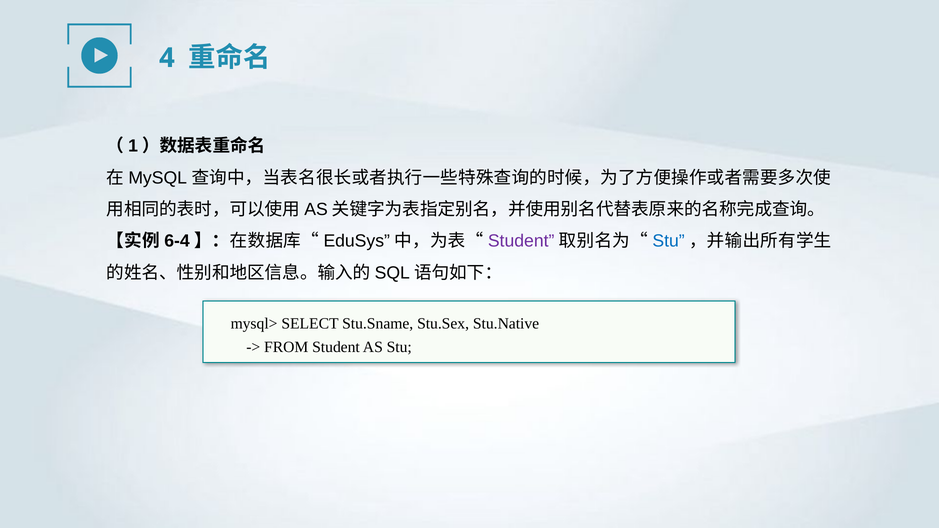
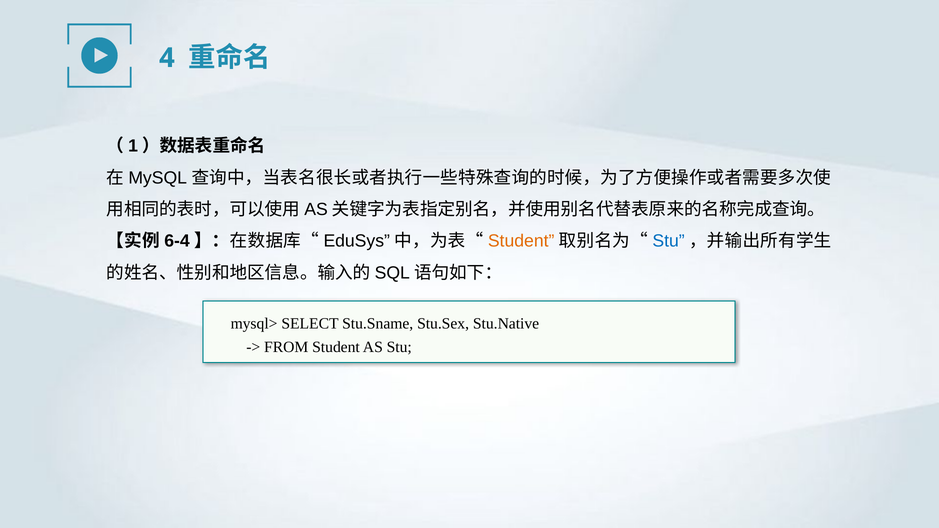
Student colour: purple -> orange (521, 241)
